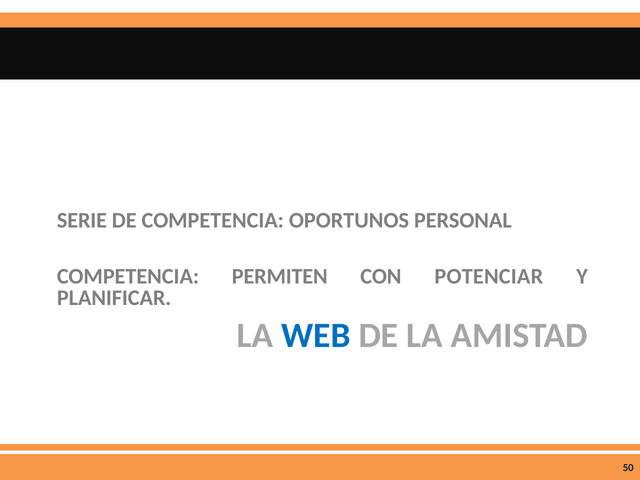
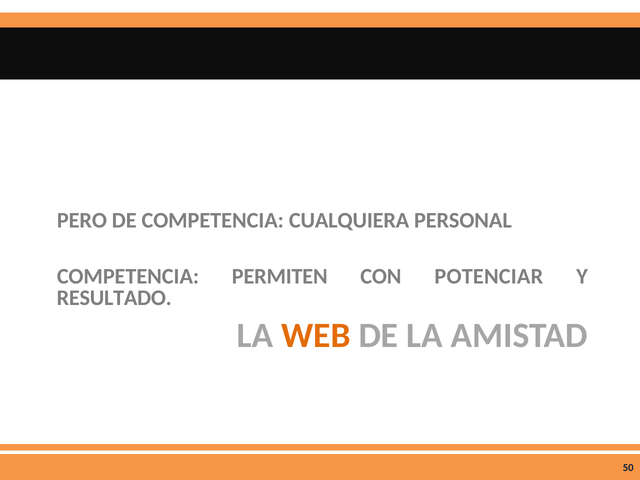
SERIE: SERIE -> PERO (82, 221)
OPORTUNOS: OPORTUNOS -> CUALQUIERA (349, 221)
PLANIFICAR: PLANIFICAR -> RESULTADO (114, 298)
WEB colour: blue -> orange (316, 335)
